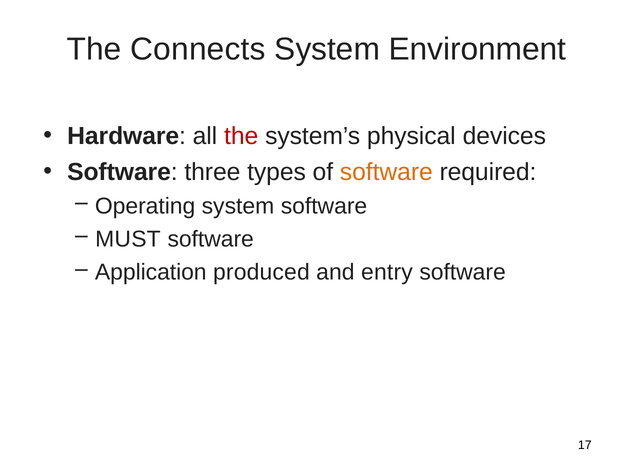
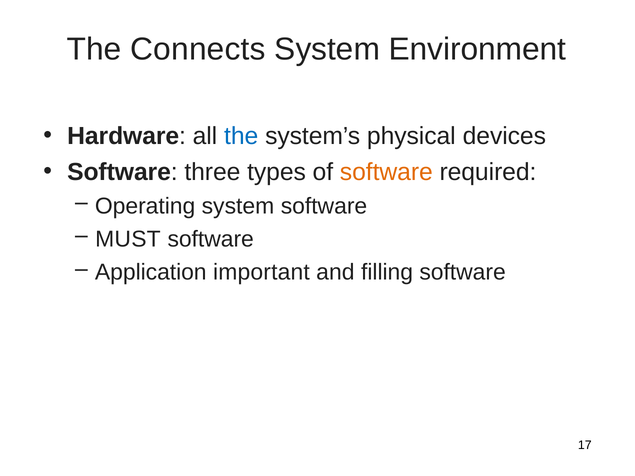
the colour: red -> blue (241, 136)
produced: produced -> important (261, 273)
entry: entry -> filling (387, 273)
